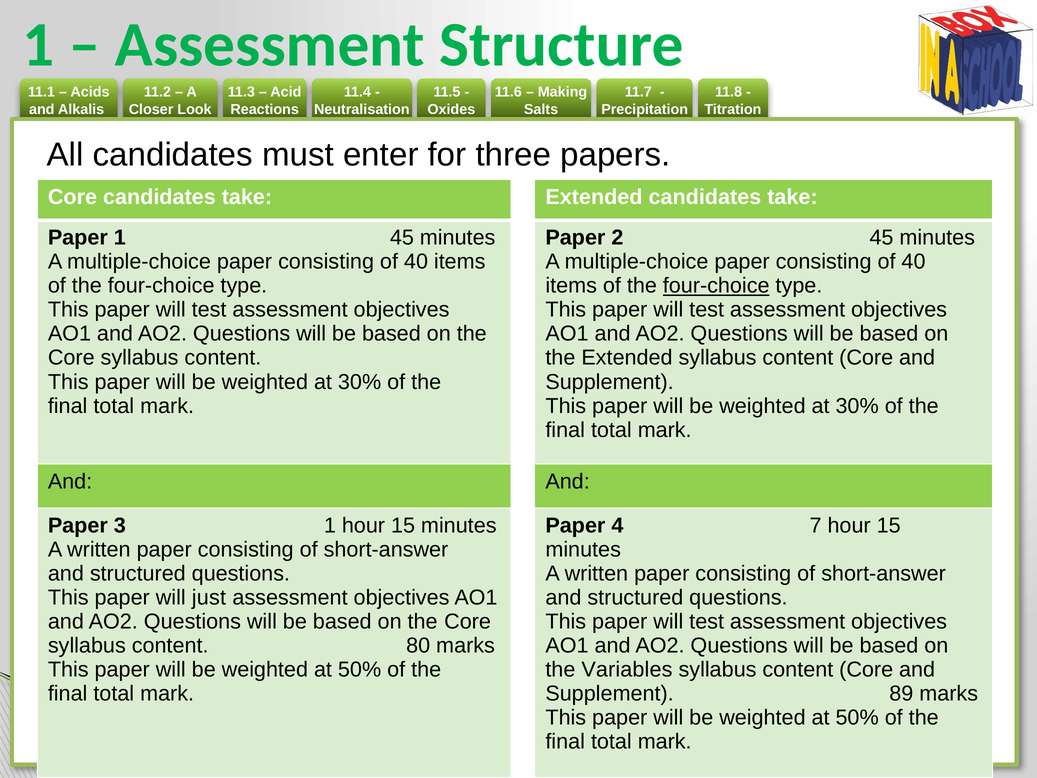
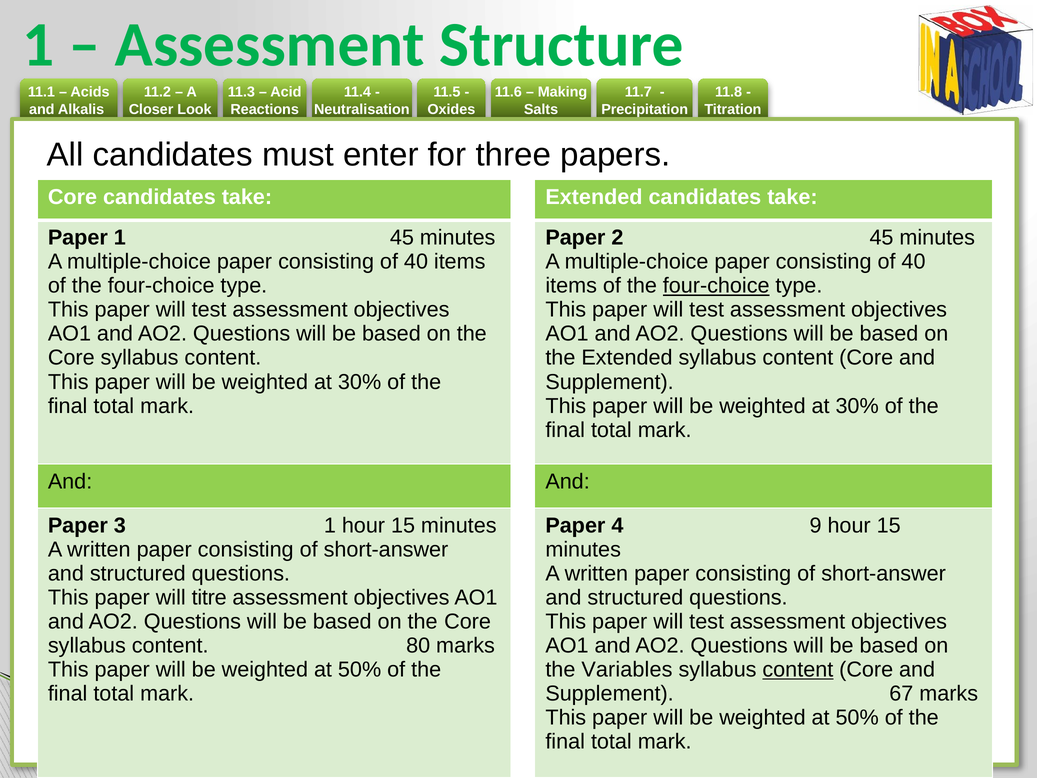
7: 7 -> 9 (816, 525)
just: just -> titre (209, 598)
content underline: none -> present (798, 670)
89: 89 -> 67 (901, 694)
